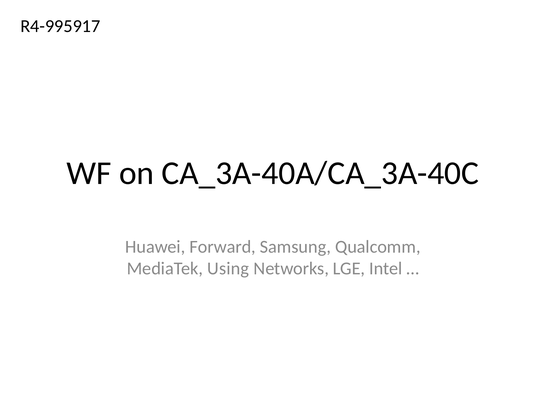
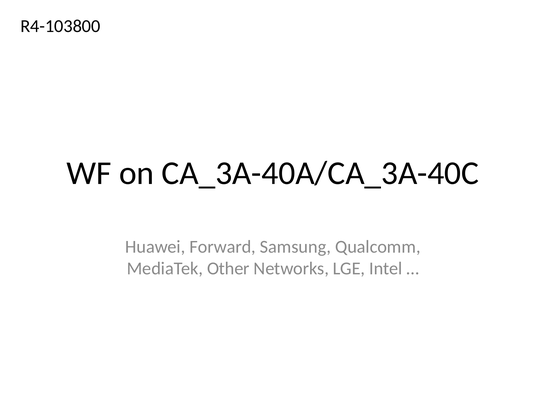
R4-995917: R4-995917 -> R4-103800 (60, 26)
Using: Using -> Other (228, 269)
